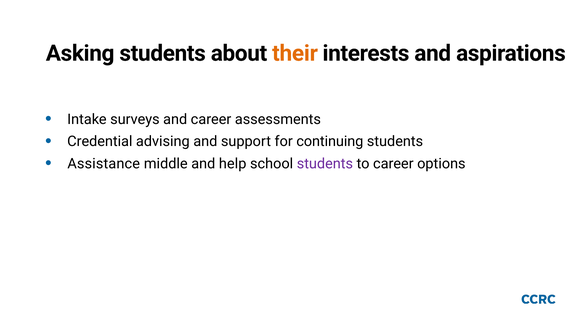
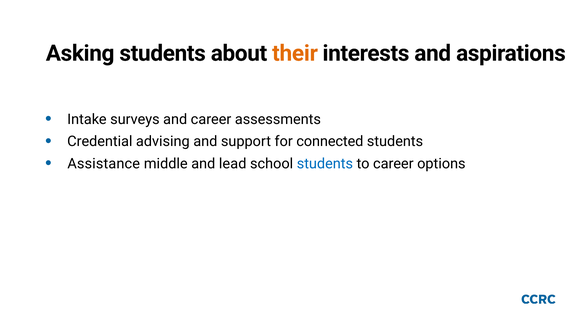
continuing: continuing -> connected (330, 142)
help: help -> lead (233, 164)
students colour: purple -> blue (325, 164)
